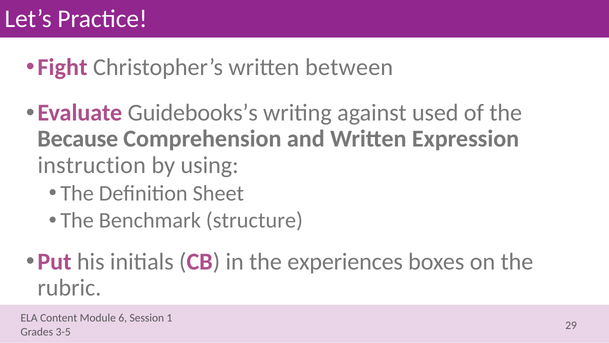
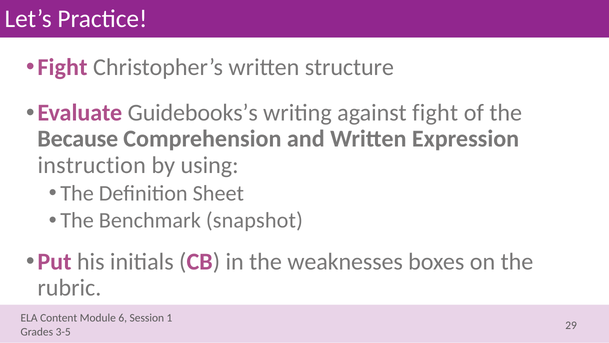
between: between -> structure (349, 67)
against used: used -> fight (435, 113)
structure: structure -> snapshot (254, 220)
experiences: experiences -> weaknesses (345, 262)
